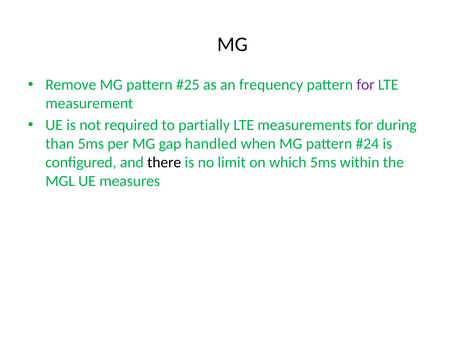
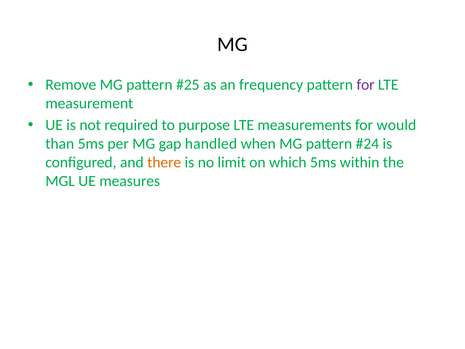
partially: partially -> purpose (204, 125)
during: during -> would (396, 125)
there colour: black -> orange (164, 162)
